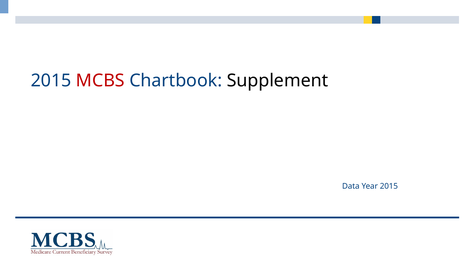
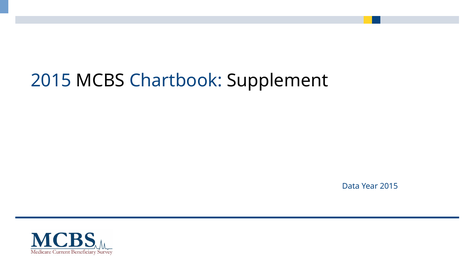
MCBS colour: red -> black (100, 81)
